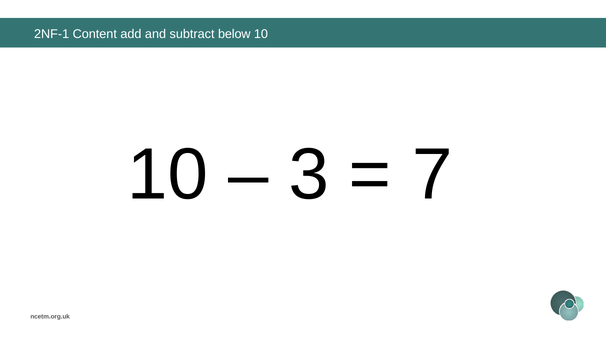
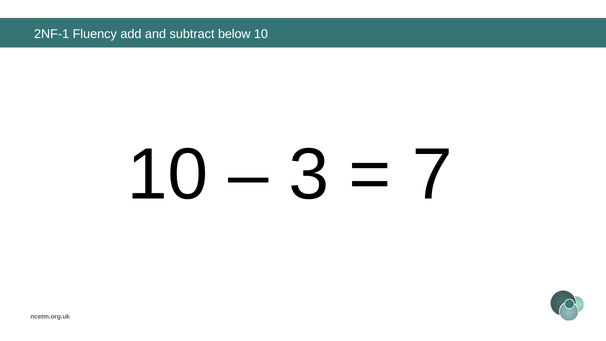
Content: Content -> Fluency (95, 34)
